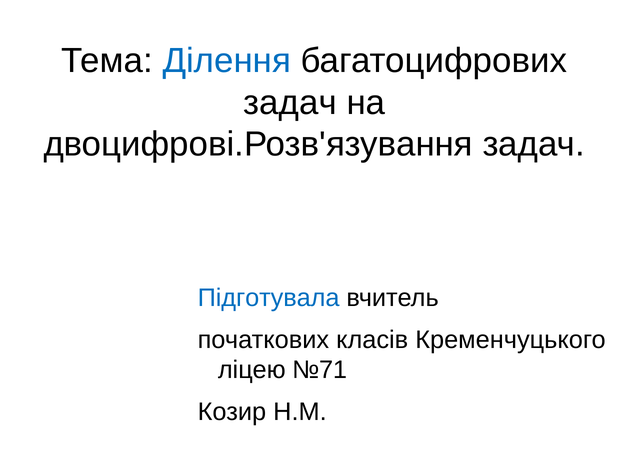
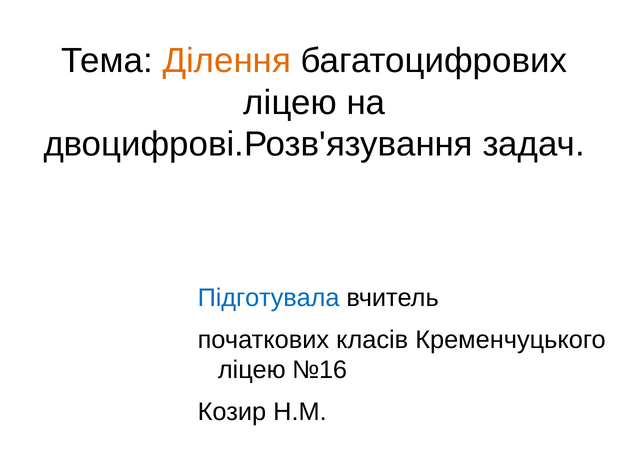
Ділення colour: blue -> orange (227, 61)
задач: задач -> ліцею (290, 102)
№71: №71 -> №16 (320, 370)
